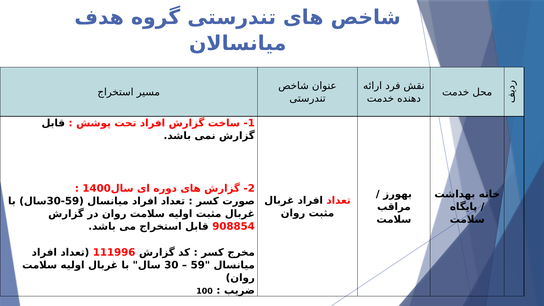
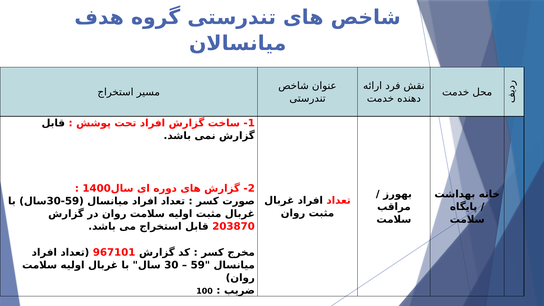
908854: 908854 -> 203870 (234, 226)
111996: 111996 -> 967101 (114, 252)
